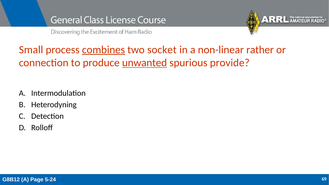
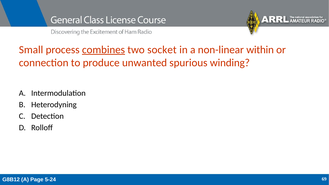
rather: rather -> within (260, 50)
unwanted underline: present -> none (145, 63)
provide: provide -> winding (230, 63)
